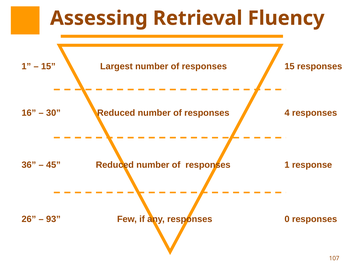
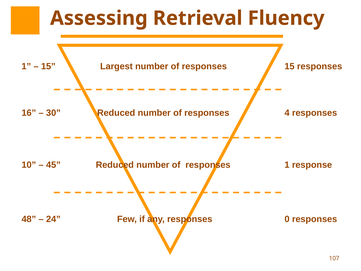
36: 36 -> 10 (29, 165)
26: 26 -> 48 (29, 219)
93: 93 -> 24 (53, 219)
